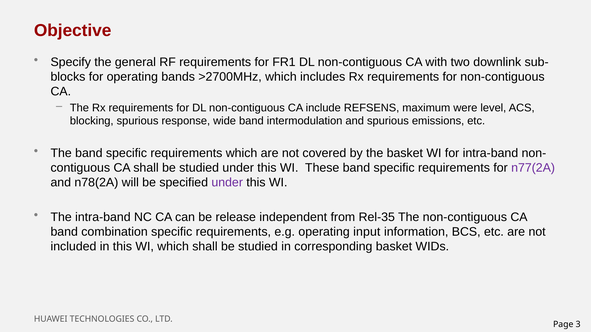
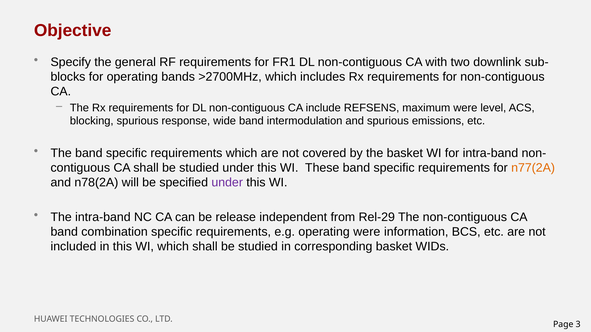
n77(2A colour: purple -> orange (533, 168)
Rel-35: Rel-35 -> Rel-29 (377, 217)
operating input: input -> were (367, 232)
